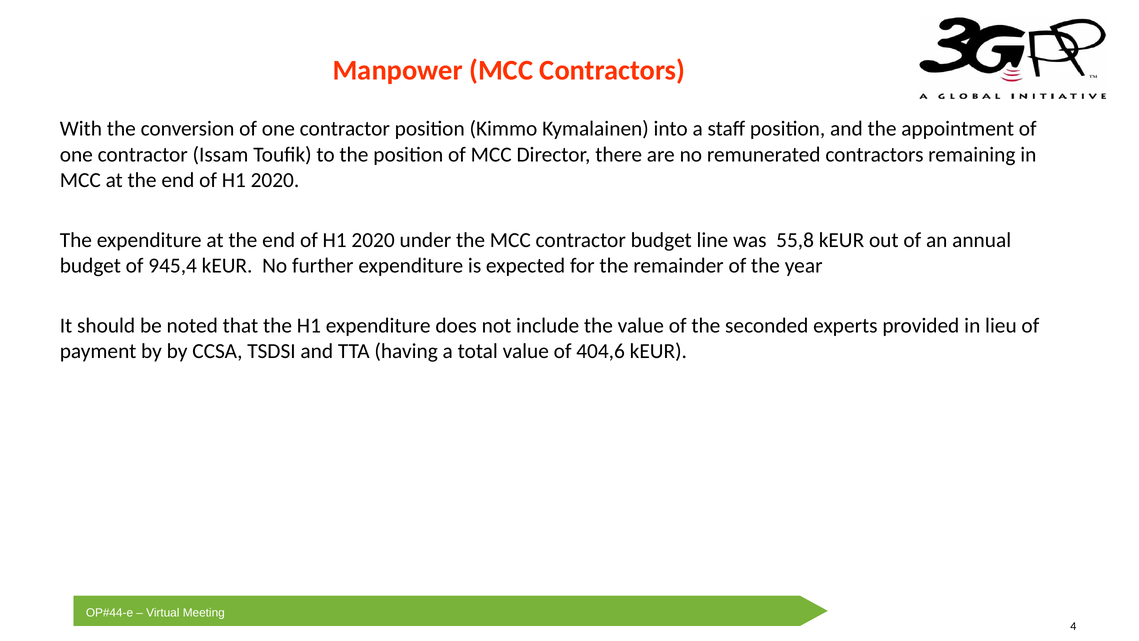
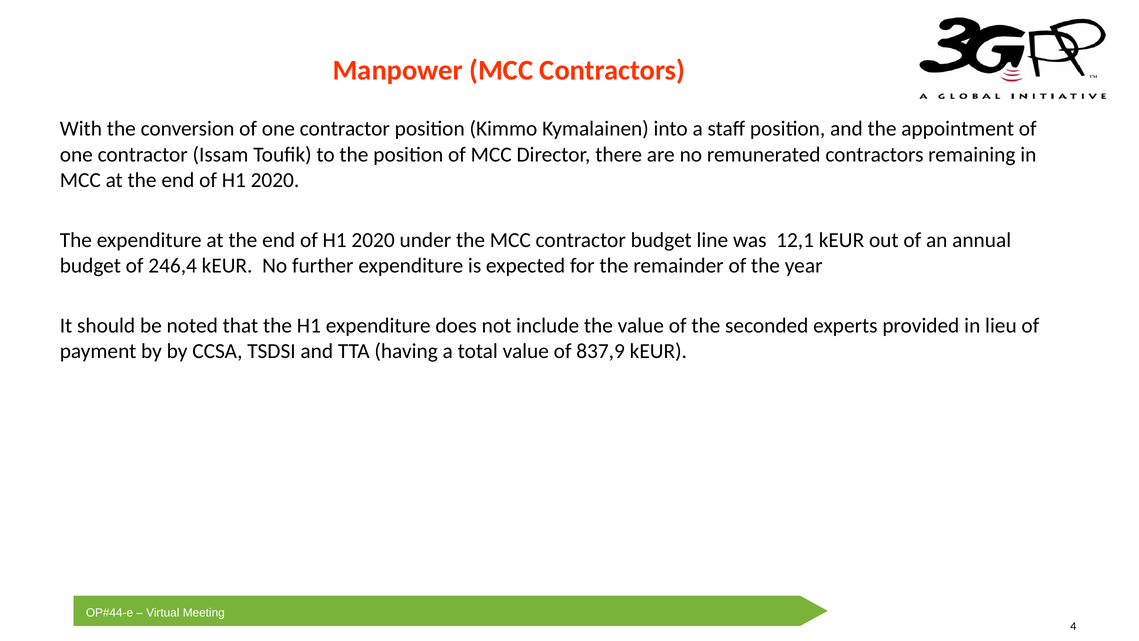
55,8: 55,8 -> 12,1 (795, 240)
945,4: 945,4 -> 246,4 (173, 266)
404,6: 404,6 -> 837,9 (601, 351)
